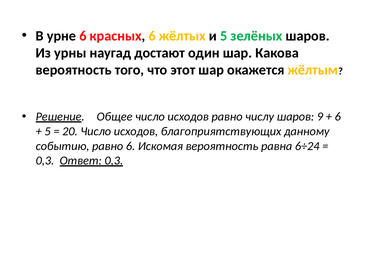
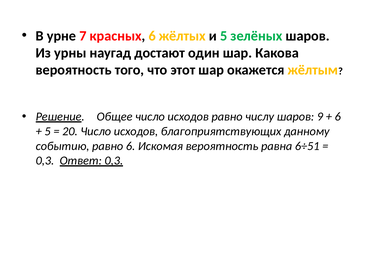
урне 6: 6 -> 7 (83, 36)
6÷24: 6÷24 -> 6÷51 (307, 146)
